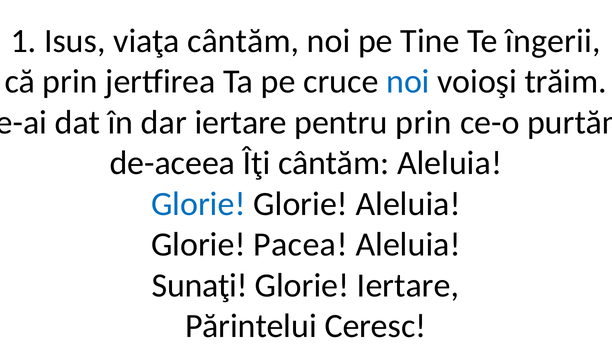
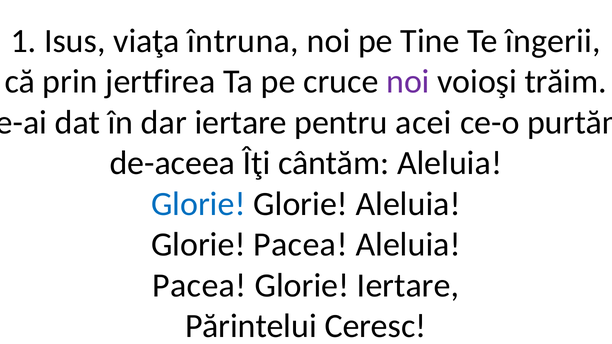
viaţa cântăm: cântăm -> întruna (243, 41)
noi colour: blue -> purple (408, 82)
pentru prin: prin -> acei (424, 123)
Sunaţi: Sunaţi -> Pacea (199, 286)
